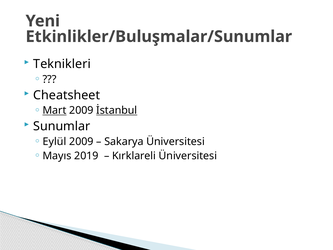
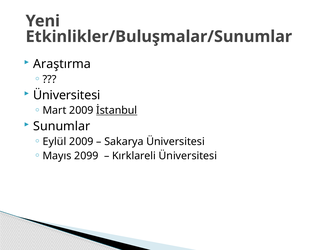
Teknikleri: Teknikleri -> Araştırma (62, 64)
Cheatsheet: Cheatsheet -> Üniversitesi (67, 95)
Mart underline: present -> none (54, 110)
2019: 2019 -> 2099 (86, 156)
